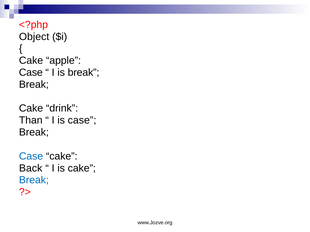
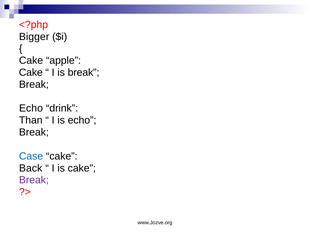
Object: Object -> Bigger (34, 37)
Case: Case -> Cake (31, 73)
Cake: Cake -> Echo (31, 109)
is case: case -> echo (82, 121)
Break colour: blue -> purple (34, 180)
